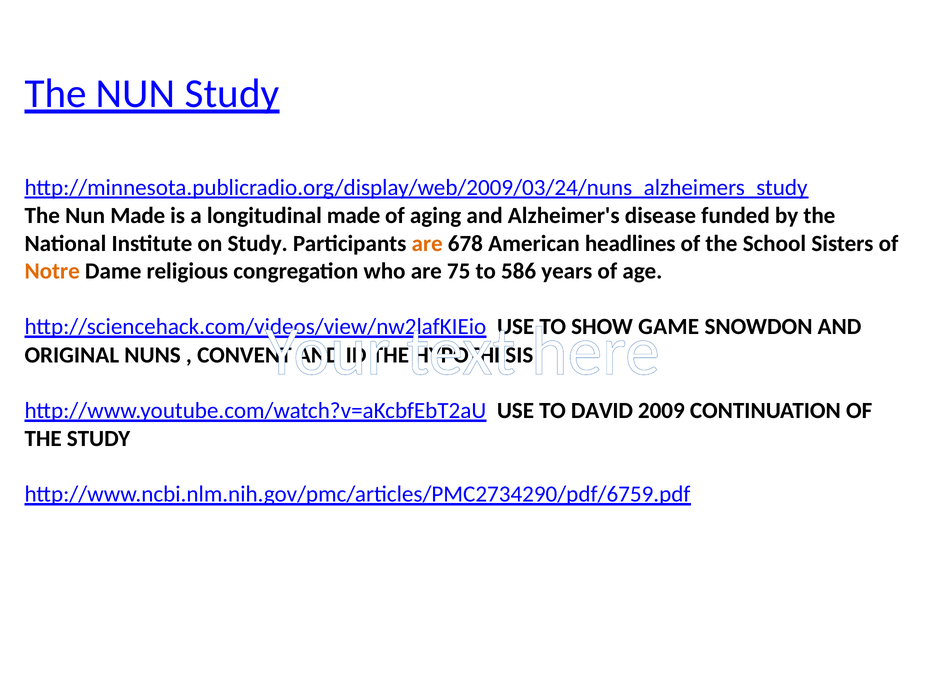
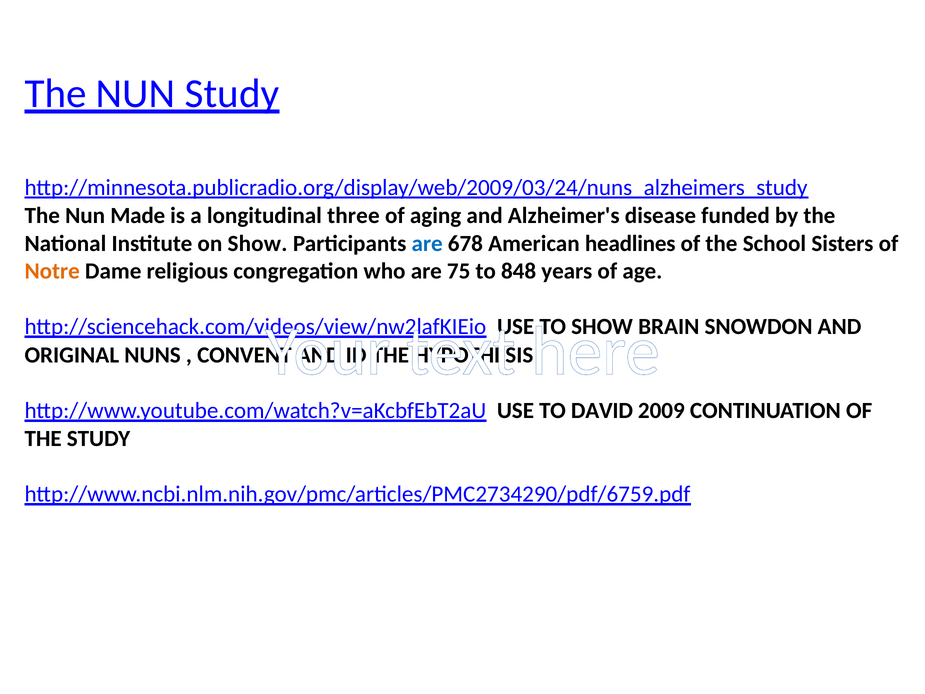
longitudinal made: made -> three (353, 216)
on Study: Study -> Show (257, 243)
are colour: orange -> blue (427, 243)
586: 586 -> 848 (519, 271)
GAME: GAME -> BRAIN (669, 327)
